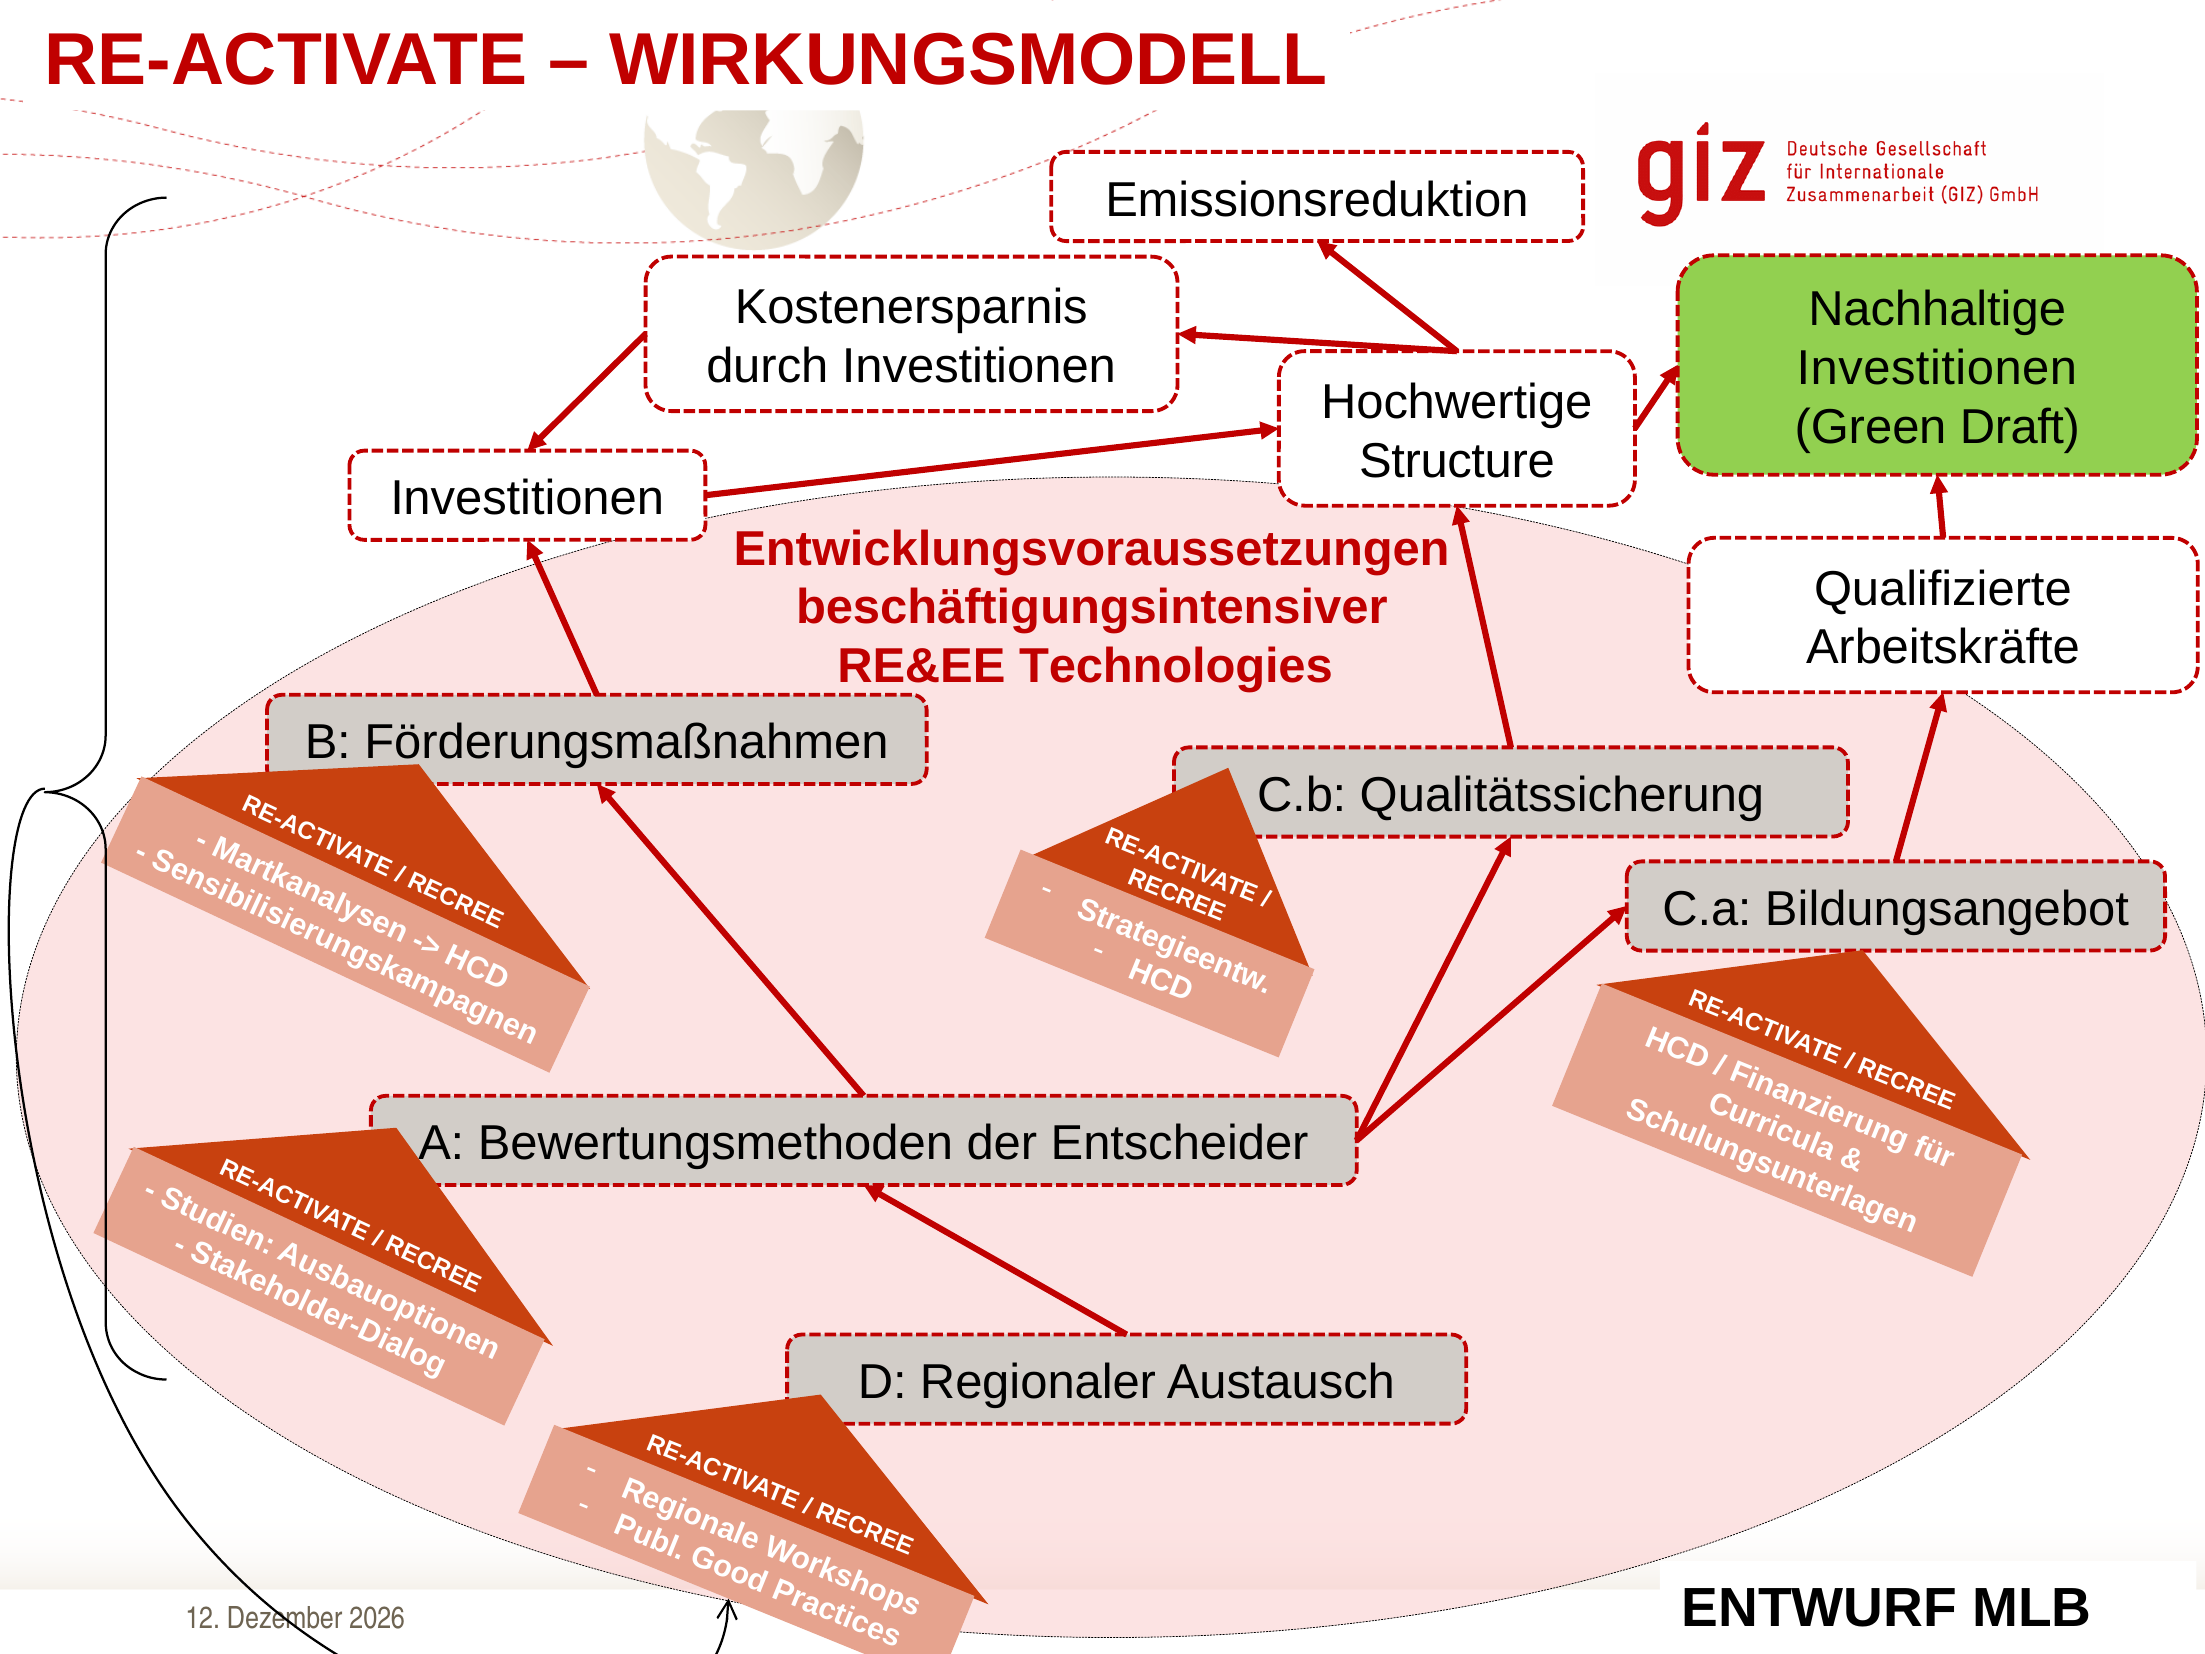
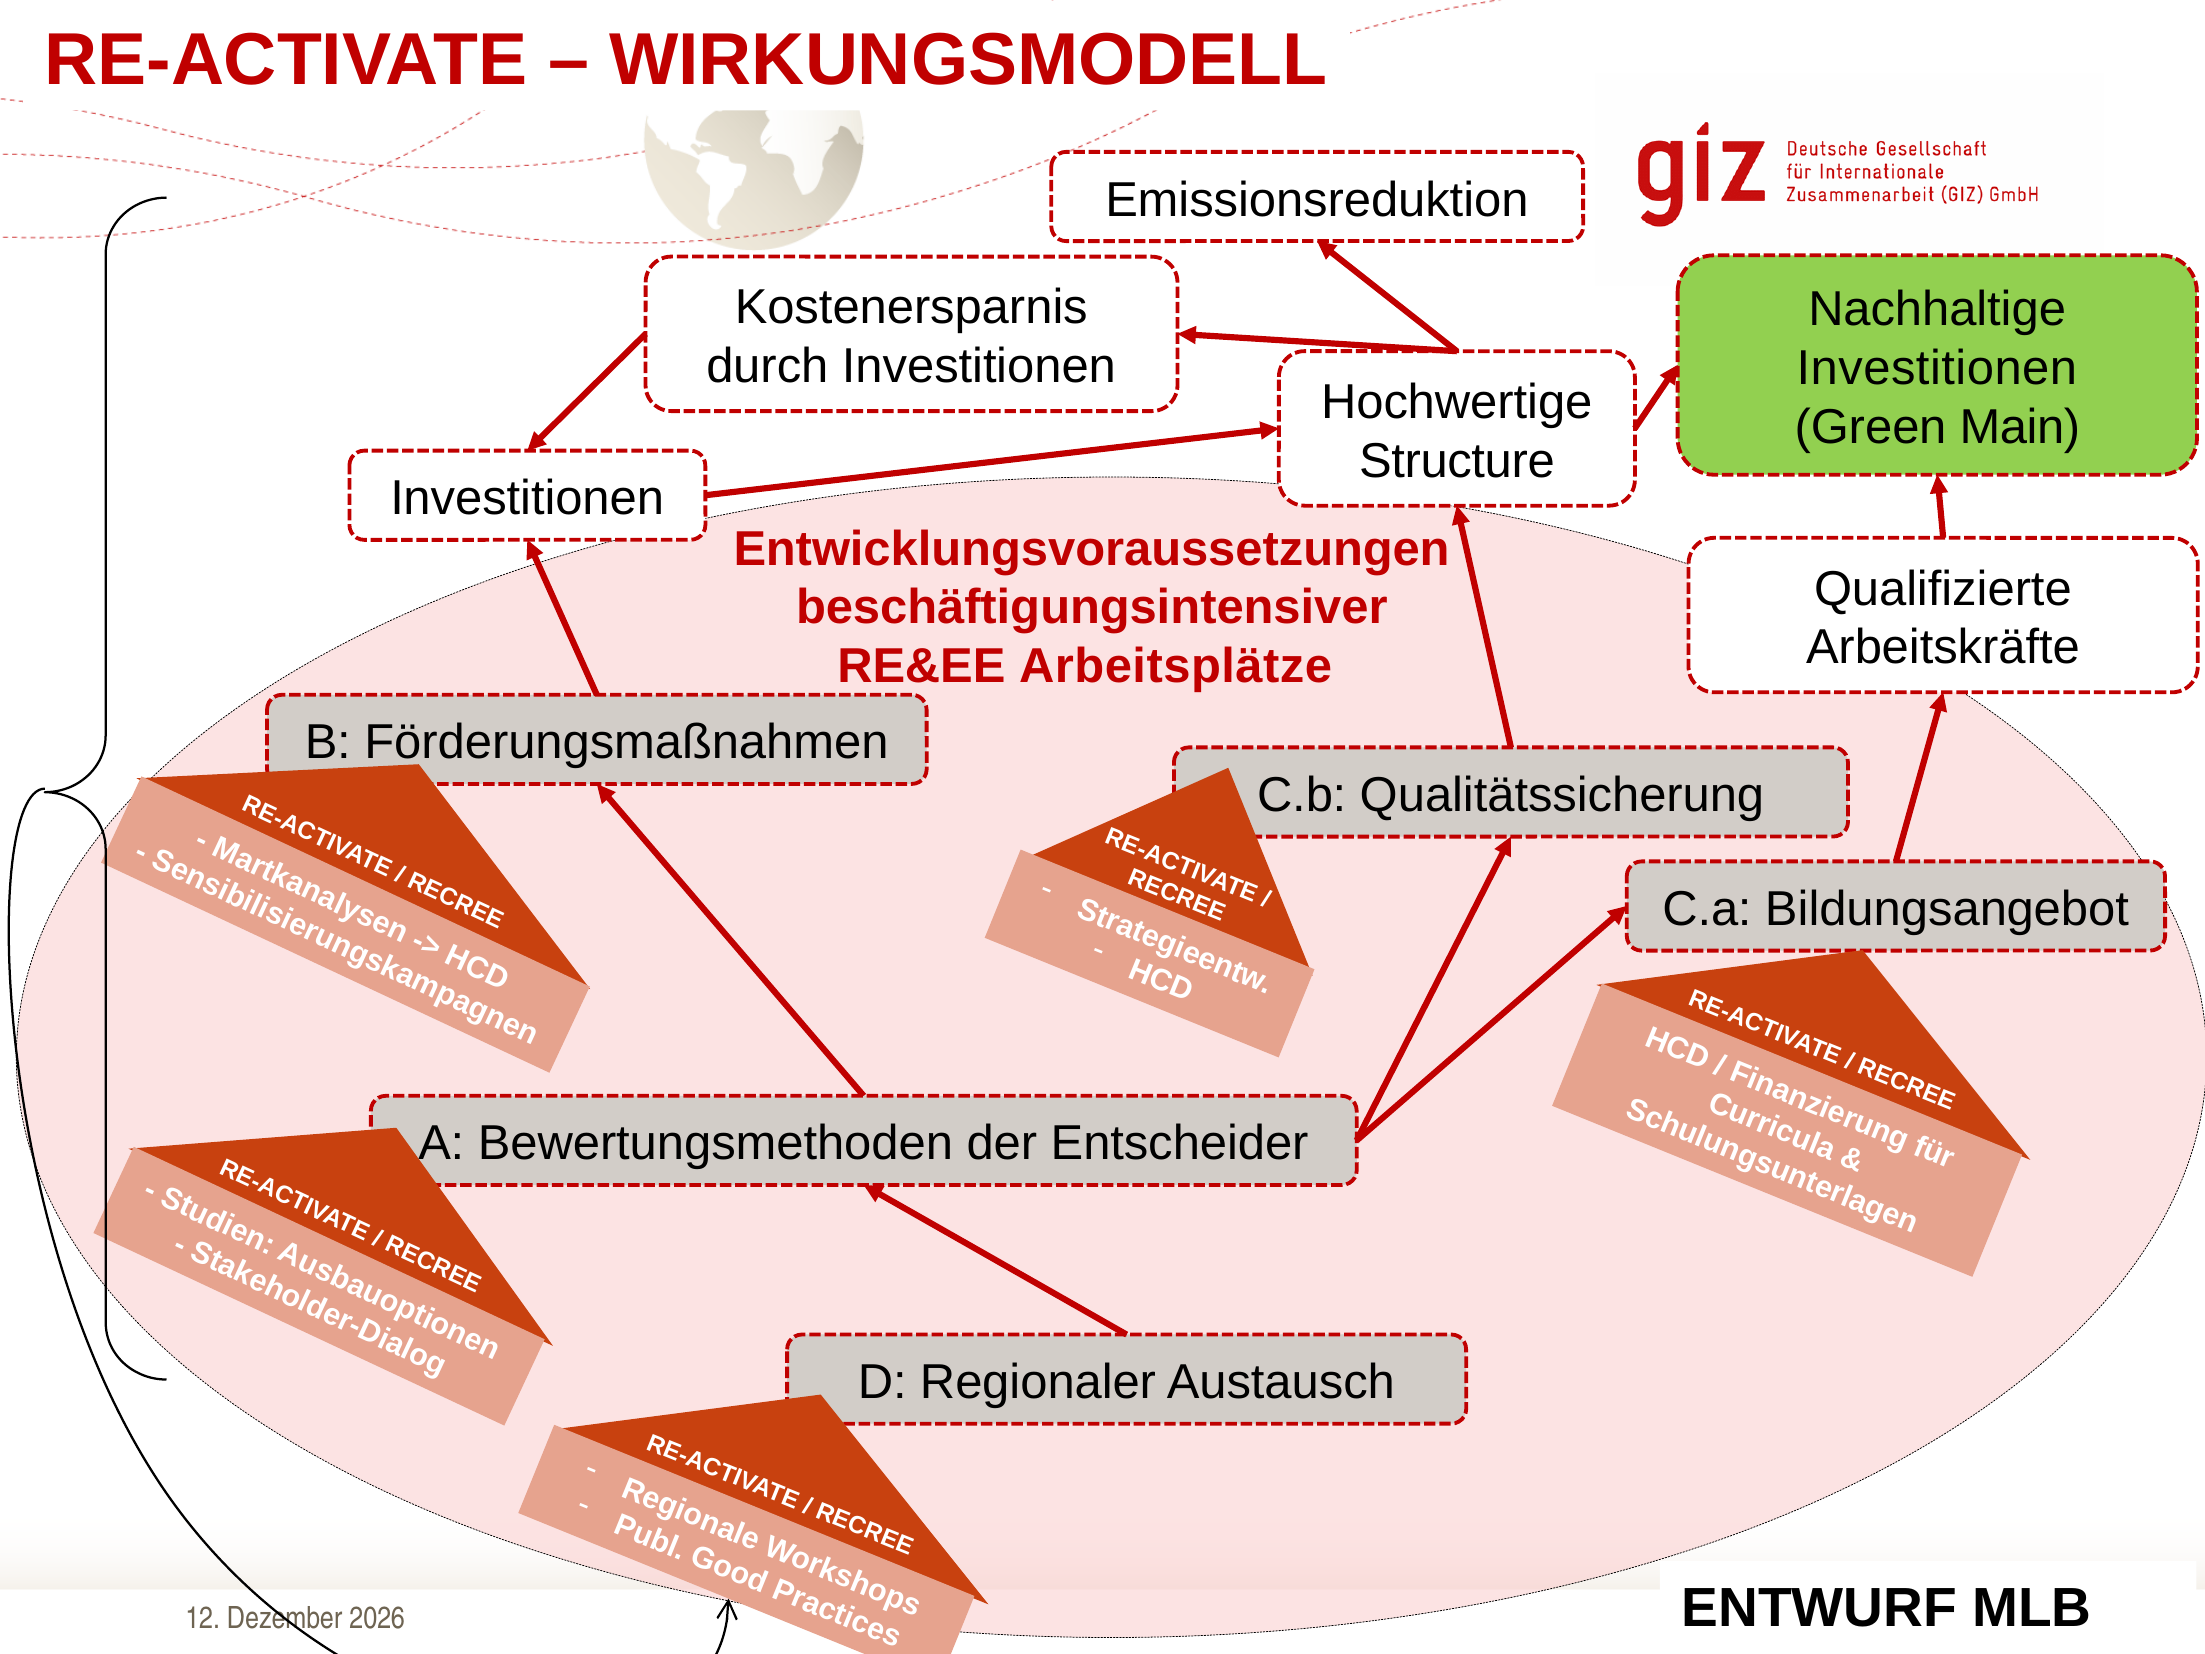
Draft: Draft -> Main (2020, 427)
Technologies: Technologies -> Arbeitsplätze (1176, 666)
